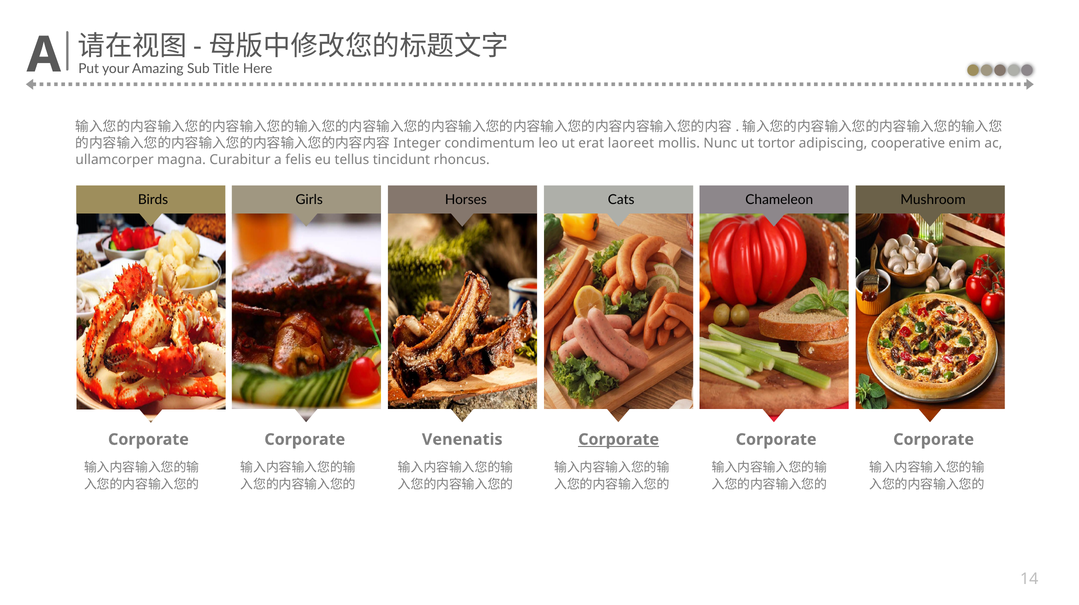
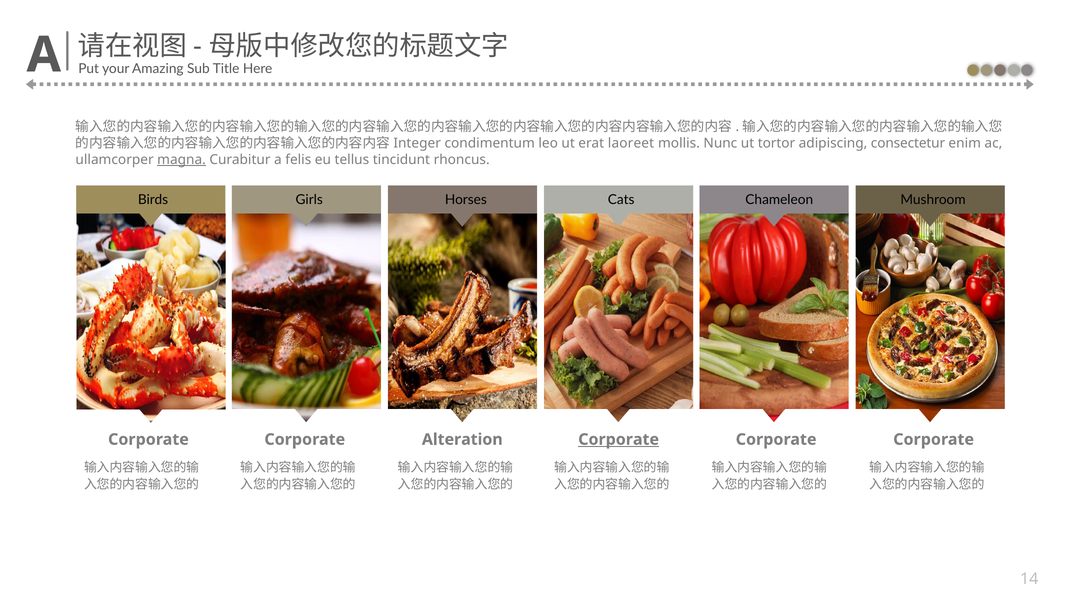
cooperative: cooperative -> consectetur (908, 143)
magna underline: none -> present (182, 160)
Venenatis: Venenatis -> Alteration (462, 440)
